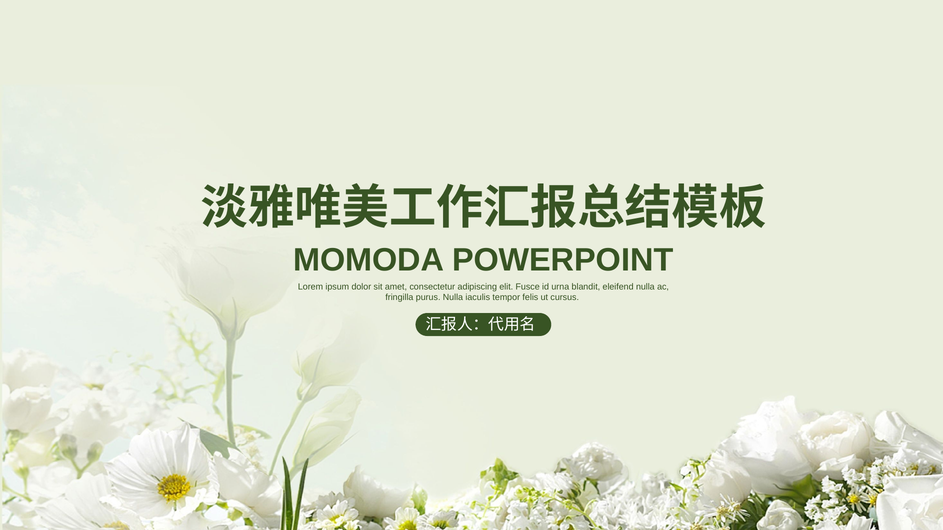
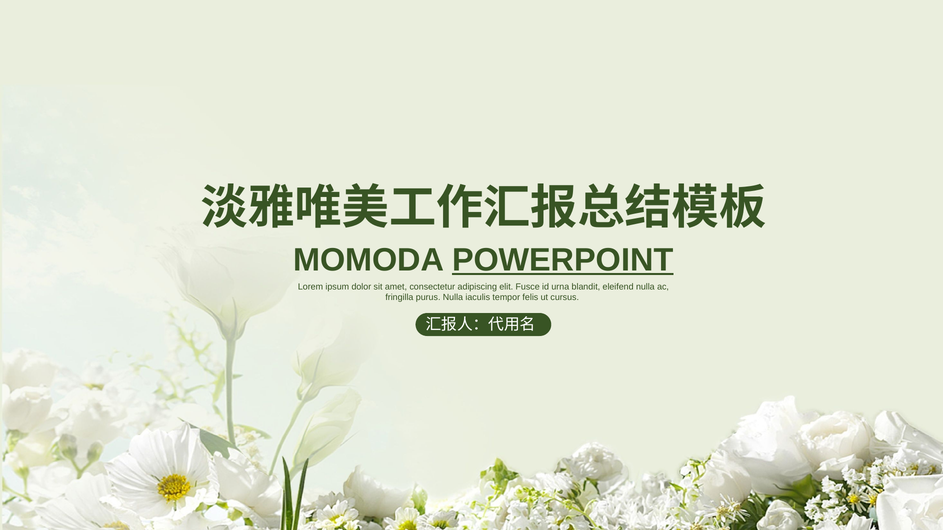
POWERPOINT underline: none -> present (563, 260)
